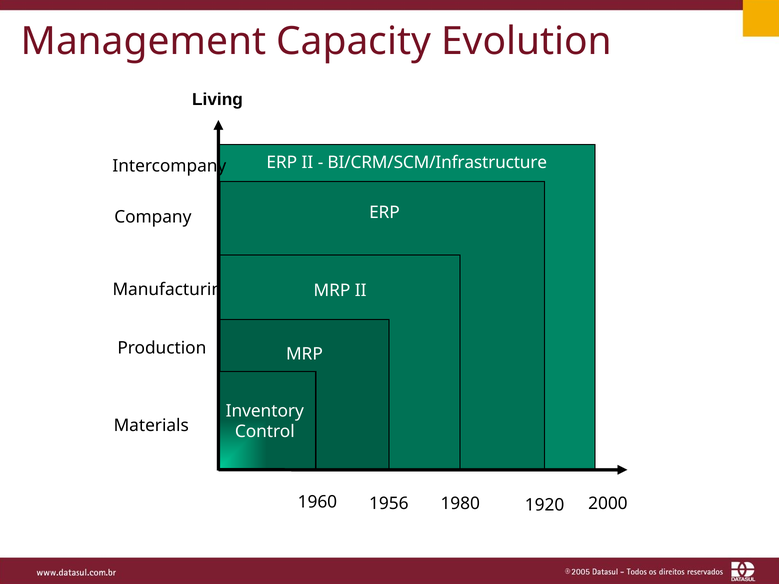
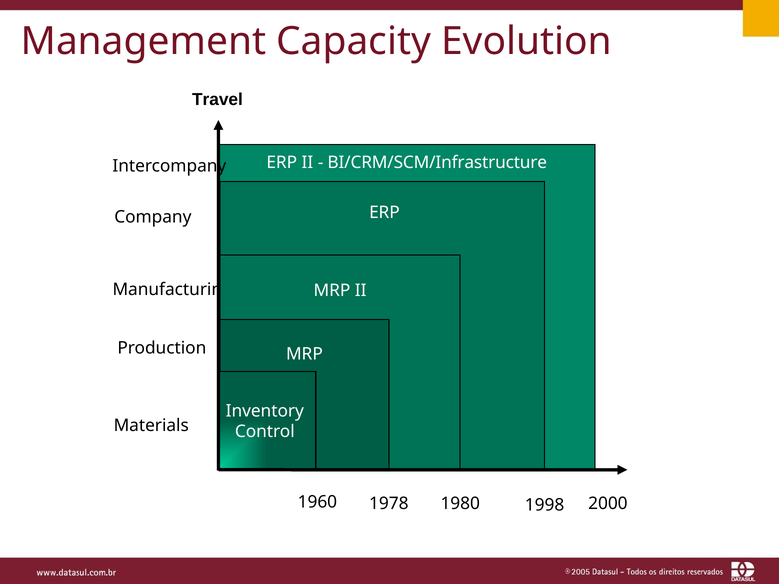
Living: Living -> Travel (217, 100)
1956: 1956 -> 1978 (389, 504)
1920: 1920 -> 1998 (545, 505)
